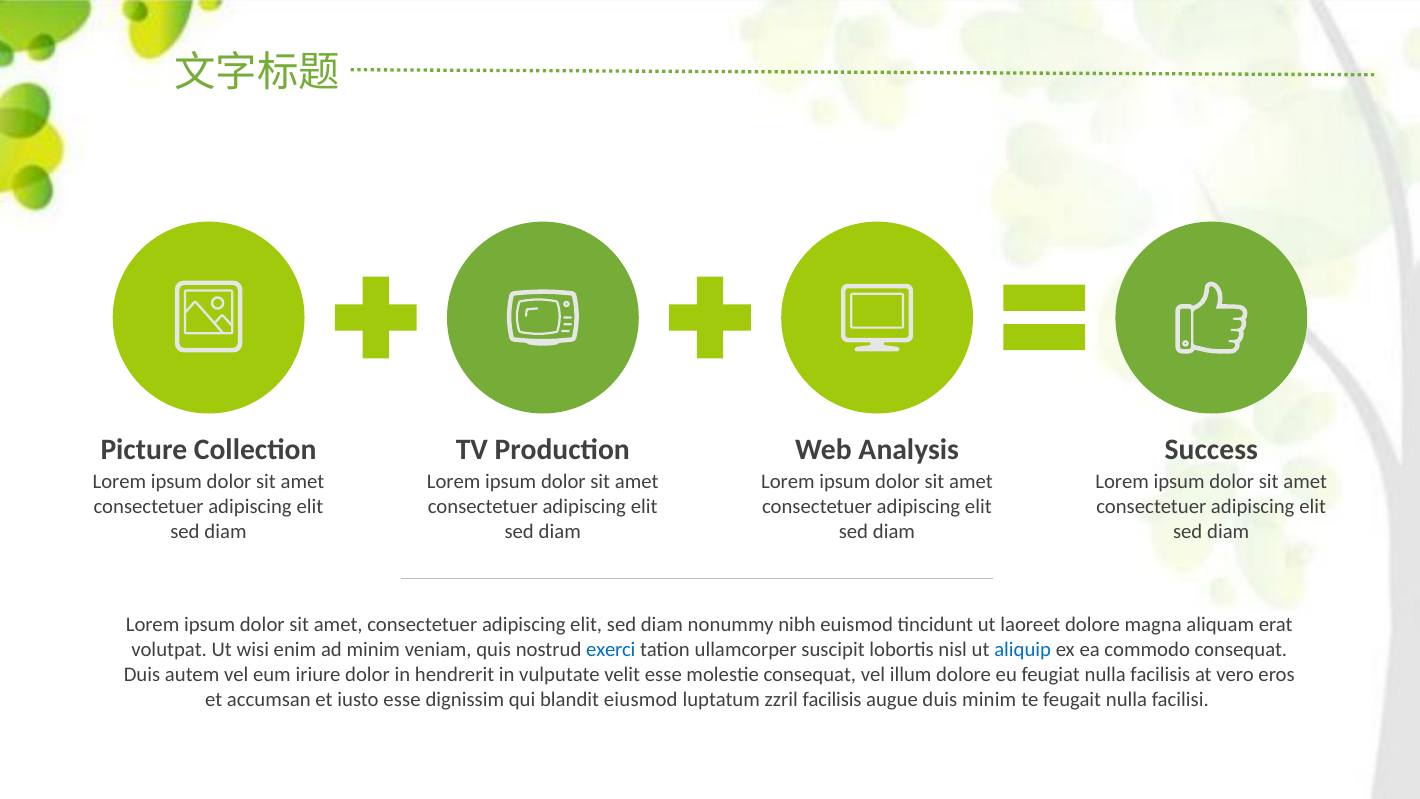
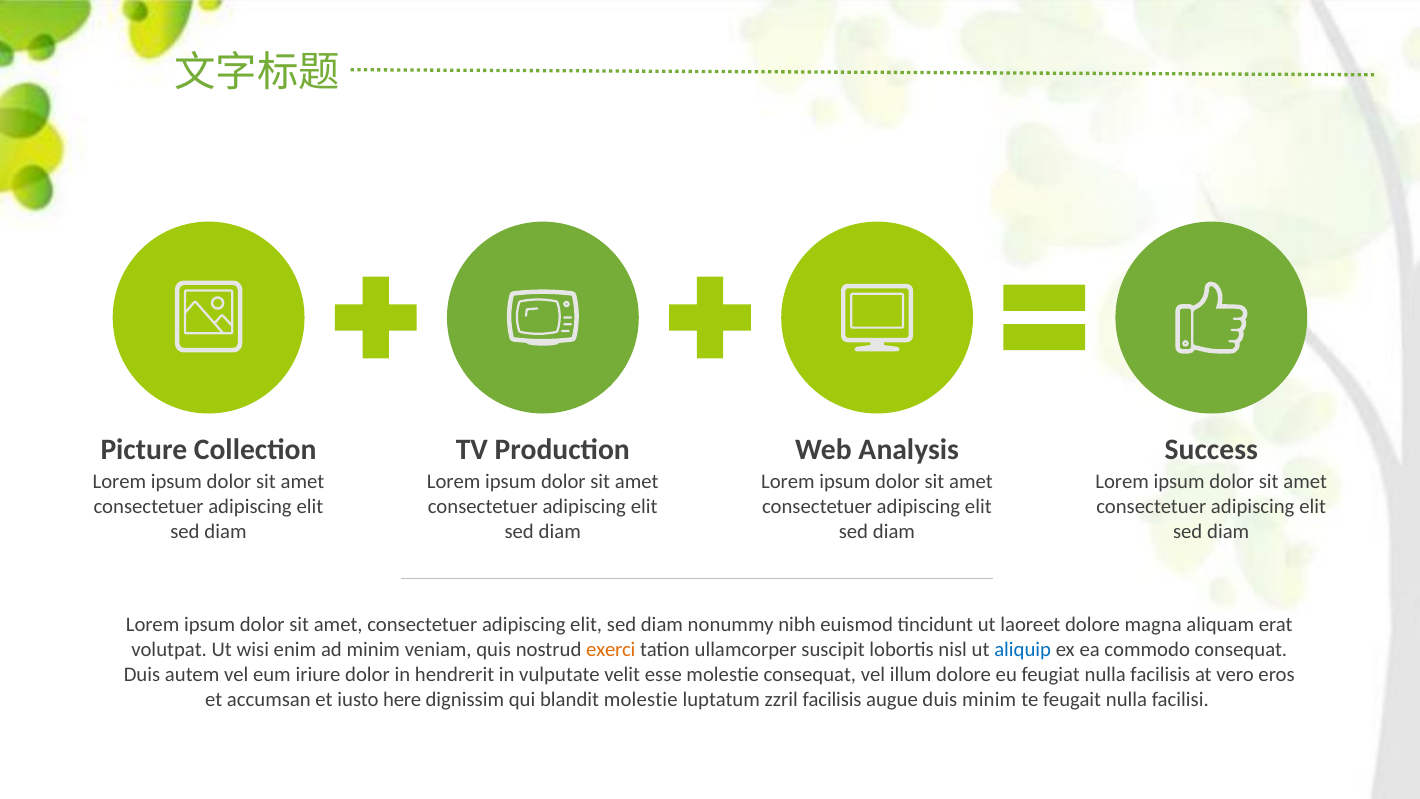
exerci colour: blue -> orange (611, 650)
iusto esse: esse -> here (402, 699)
blandit eiusmod: eiusmod -> molestie (641, 699)
